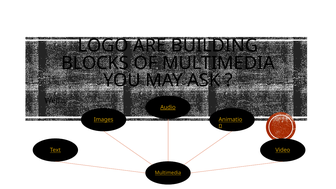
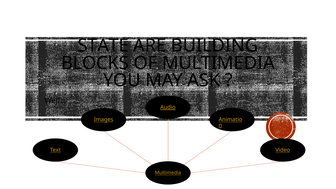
LOGO: LOGO -> STATE (103, 46)
